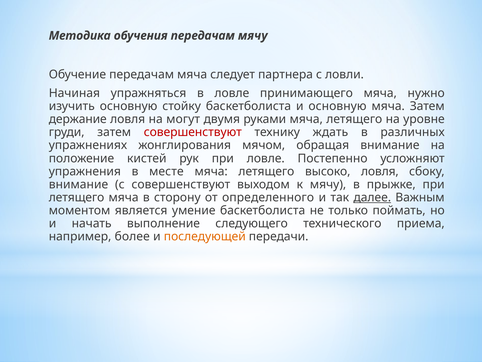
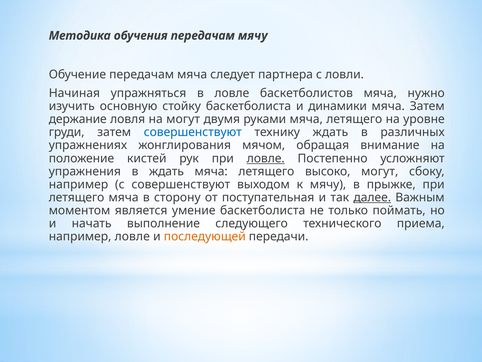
принимающего: принимающего -> баскетболистов (306, 93)
и основную: основную -> динамики (338, 106)
совершенствуют colour: red -> blue (193, 132)
ловле underline: none -> present (266, 158)
в месте: месте -> ждать (167, 171)
высоко ловля: ловля -> могут (380, 171)
внимание: внимание -> например (78, 184)
определенного: определенного -> поступательная (268, 197)
например более: более -> ловле (132, 236)
